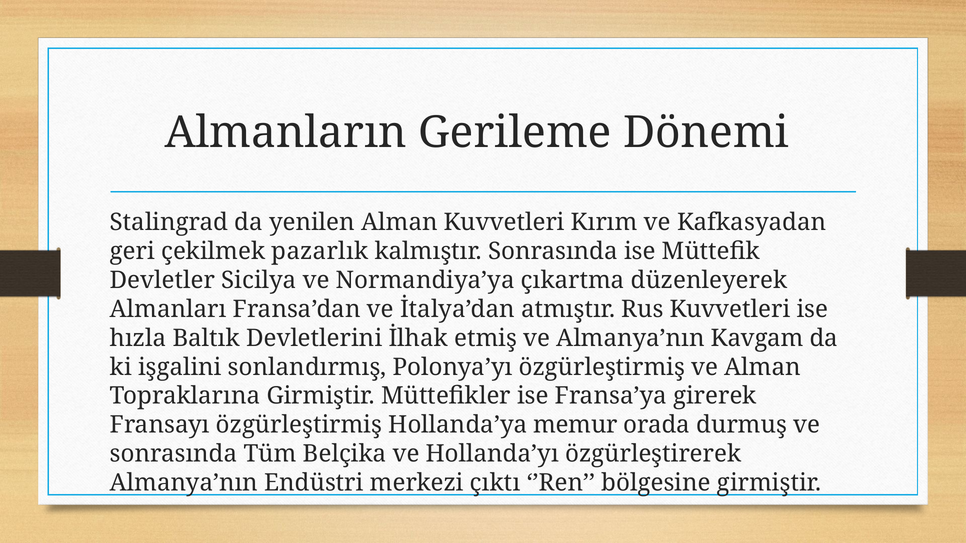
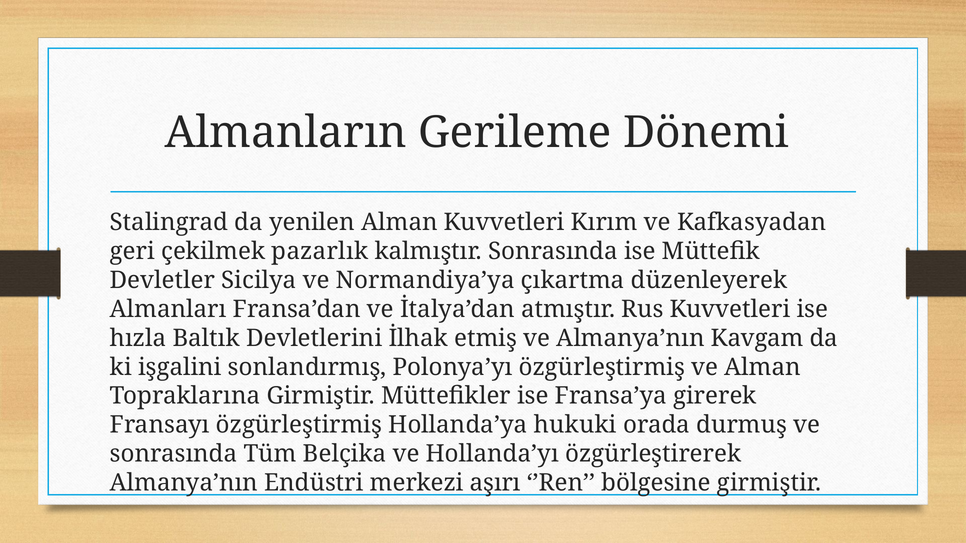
memur: memur -> hukuki (575, 425)
çıktı: çıktı -> aşırı (495, 483)
